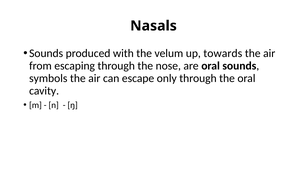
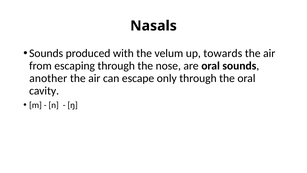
symbols: symbols -> another (48, 78)
